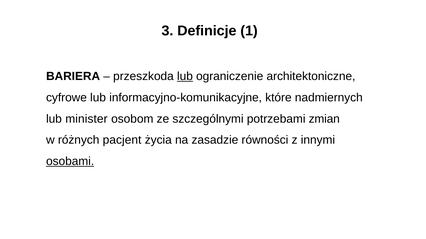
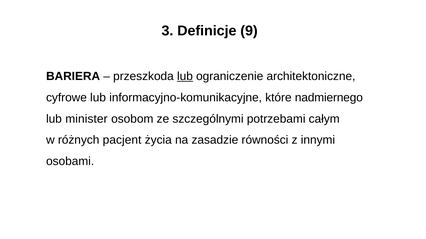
1: 1 -> 9 (249, 31)
nadmiernych: nadmiernych -> nadmiernego (329, 98)
zmian: zmian -> całym (324, 119)
osobami underline: present -> none (70, 162)
